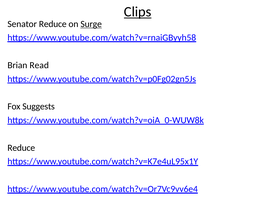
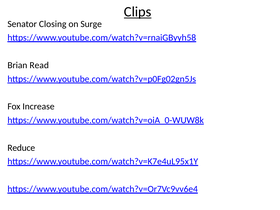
Senator Reduce: Reduce -> Closing (53, 24)
Surge underline: present -> none (91, 24)
Suggests: Suggests -> Increase (38, 107)
